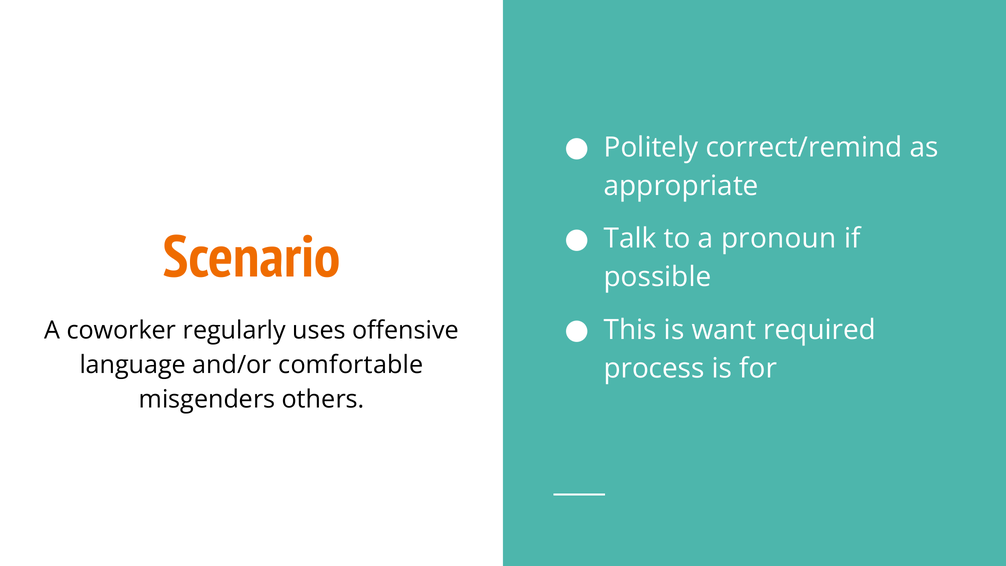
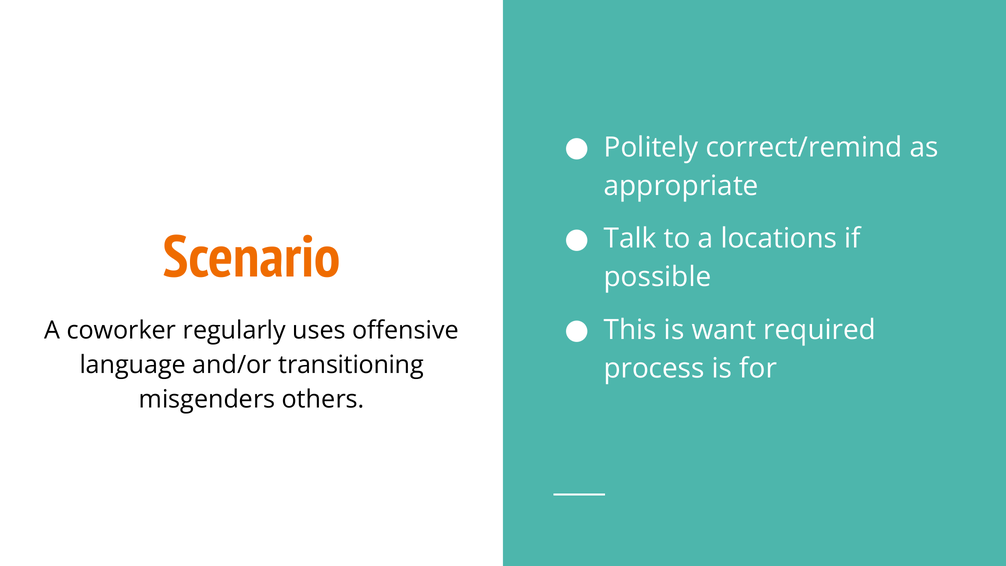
pronoun: pronoun -> locations (779, 239)
comfortable: comfortable -> transitioning (351, 365)
